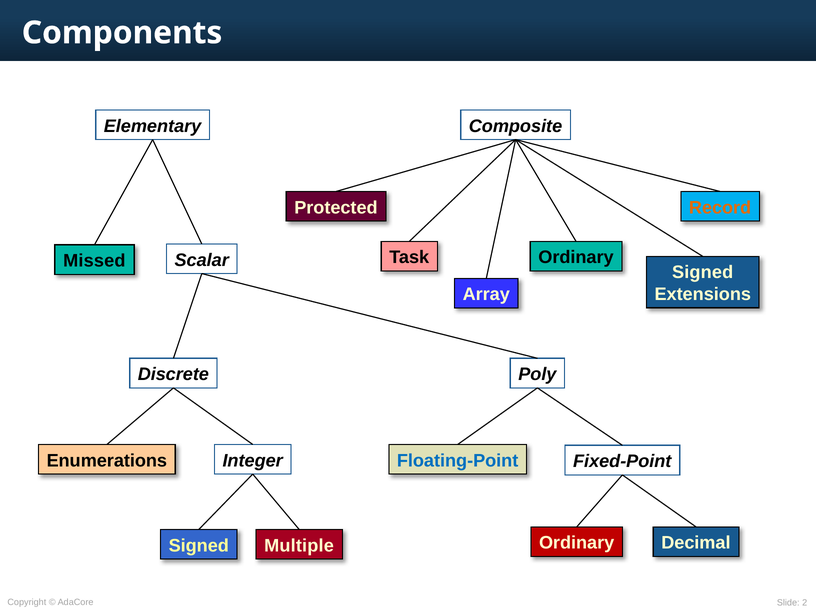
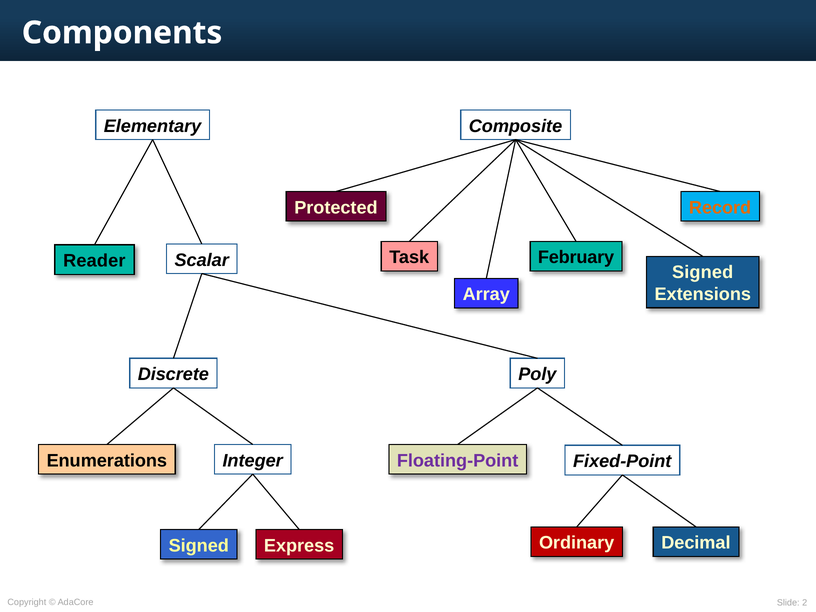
Ordinary: Ordinary -> February (576, 257)
Missed: Missed -> Reader (94, 261)
Floating-Point colour: blue -> purple (458, 461)
Multiple: Multiple -> Express (299, 546)
